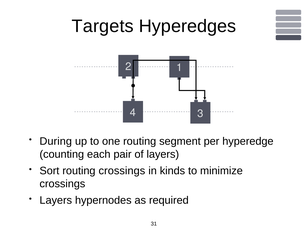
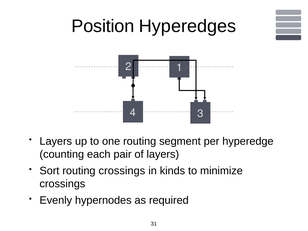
Targets: Targets -> Position (103, 26)
During: During -> Layers (56, 141)
Layers: Layers -> Evenly (56, 200)
